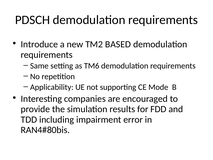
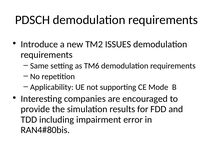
BASED: BASED -> ISSUES (118, 44)
